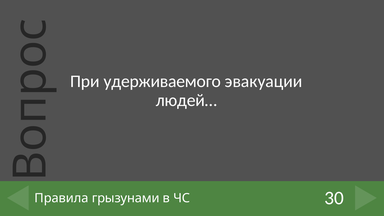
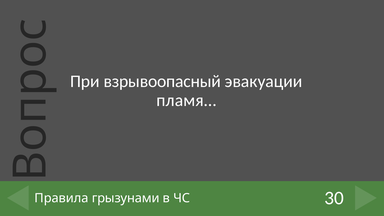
удерживаемого: удерживаемого -> взрывоопасный (162, 81)
людей…: людей… -> пламя… (186, 100)
